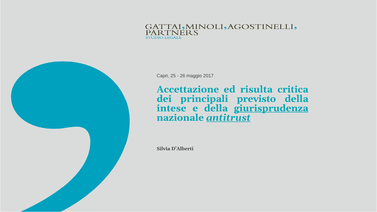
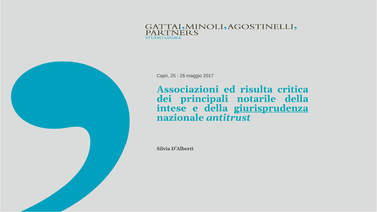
Accettazione: Accettazione -> Associazioni (188, 89)
previsto: previsto -> notarile (256, 99)
antitrust underline: present -> none (228, 118)
